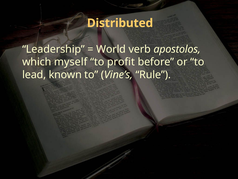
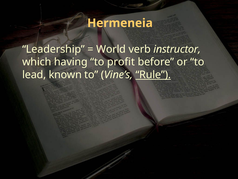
Distributed: Distributed -> Hermeneia (120, 23)
apostolos: apostolos -> instructor (177, 49)
myself: myself -> having (71, 62)
Rule underline: none -> present (153, 75)
